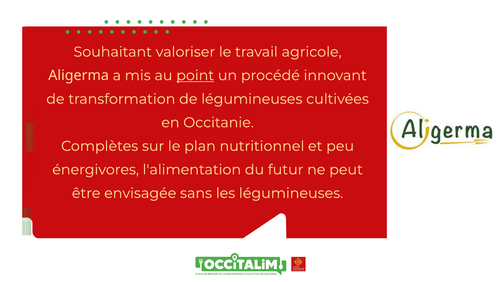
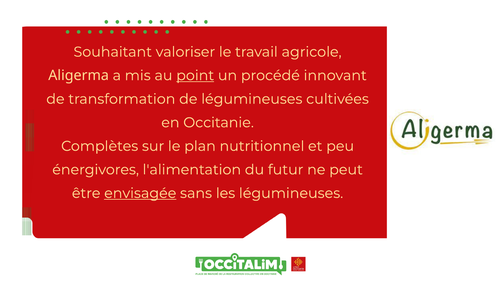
envisagée underline: none -> present (140, 193)
